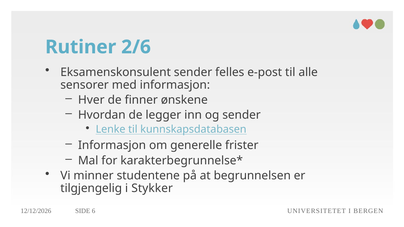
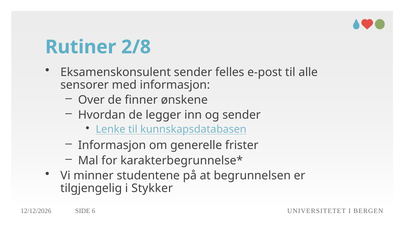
2/6: 2/6 -> 2/8 (136, 47)
Hver: Hver -> Over (91, 100)
